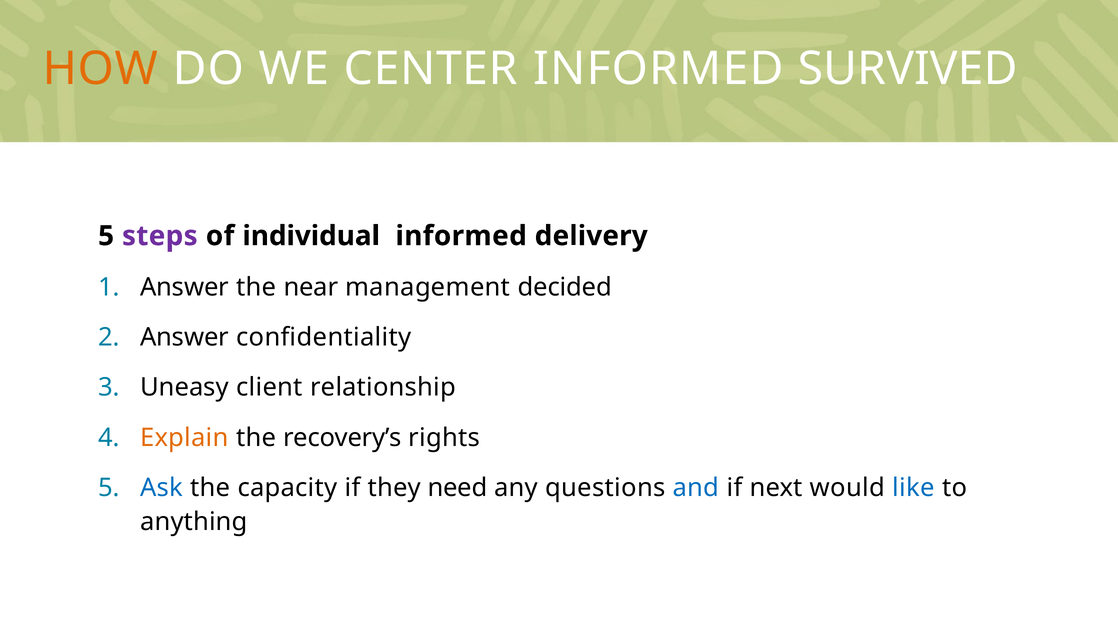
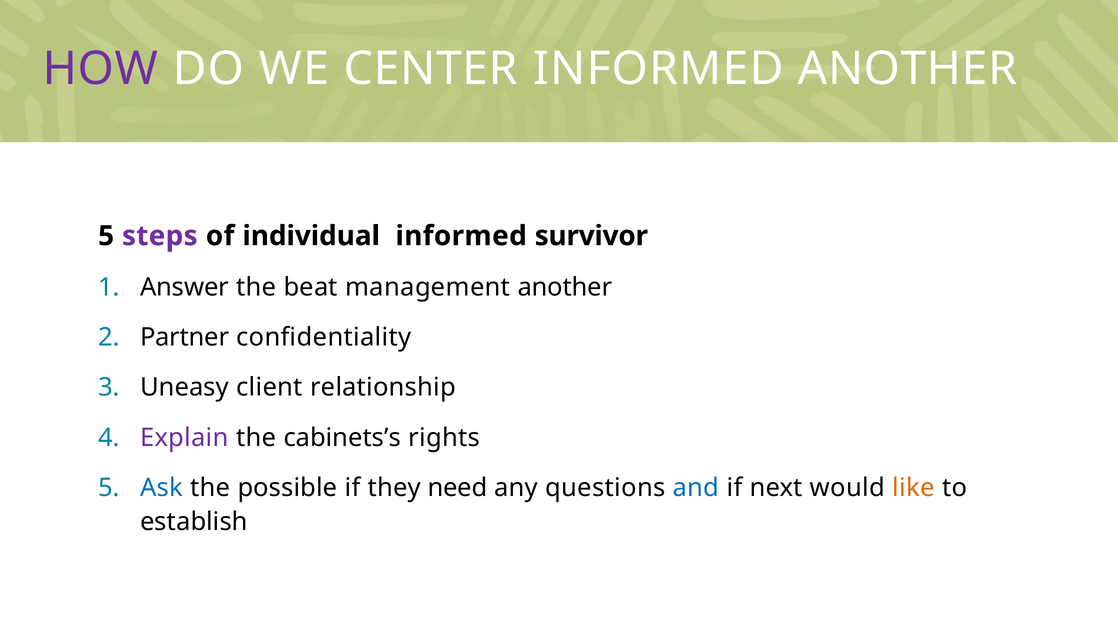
HOW colour: orange -> purple (100, 69)
INFORMED SURVIVED: SURVIVED -> ANOTHER (908, 69)
delivery: delivery -> survivor (591, 236)
near: near -> beat (311, 287)
management decided: decided -> another (565, 287)
Answer: Answer -> Partner (185, 337)
Explain colour: orange -> purple (184, 438)
recovery’s: recovery’s -> cabinets’s (342, 438)
capacity: capacity -> possible (287, 488)
like colour: blue -> orange (913, 488)
anything: anything -> establish (194, 521)
